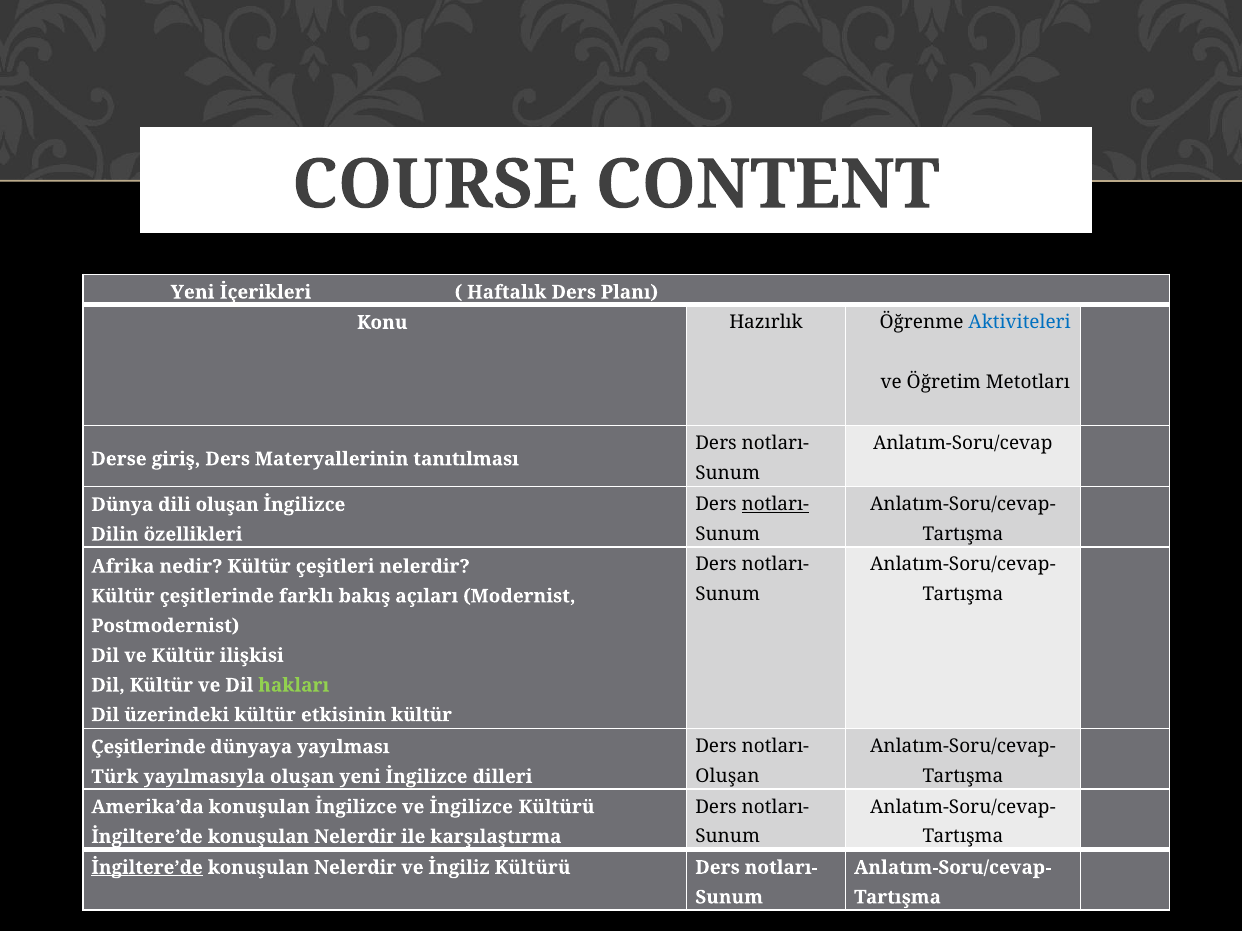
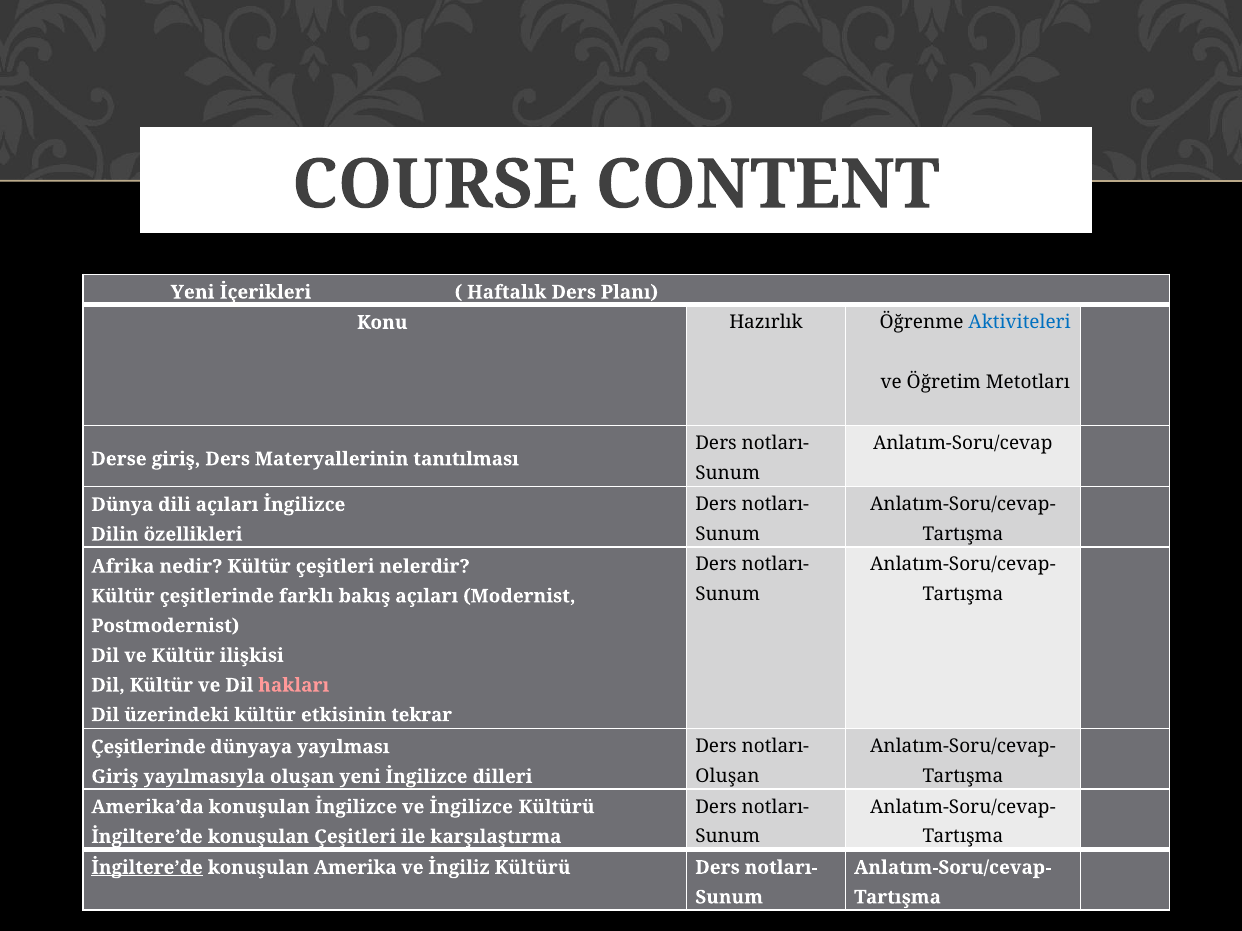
notları- underline: present -> none (775, 504)
dili oluşan: oluşan -> açıları (227, 505)
hakları colour: light green -> pink (294, 686)
etkisinin kültür: kültür -> tekrar (422, 715)
Türk: Türk -> Giriş (115, 777)
Nelerdir: Nelerdir -> Çeşitleri (355, 837)
Nelerdir: Nelerdir -> Amerika (355, 868)
